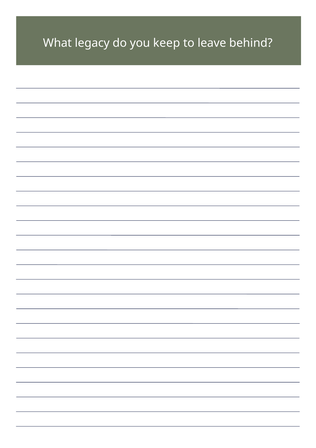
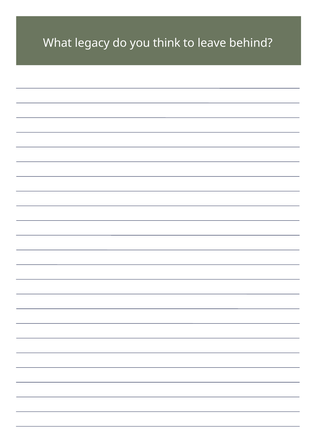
keep: keep -> think (167, 43)
